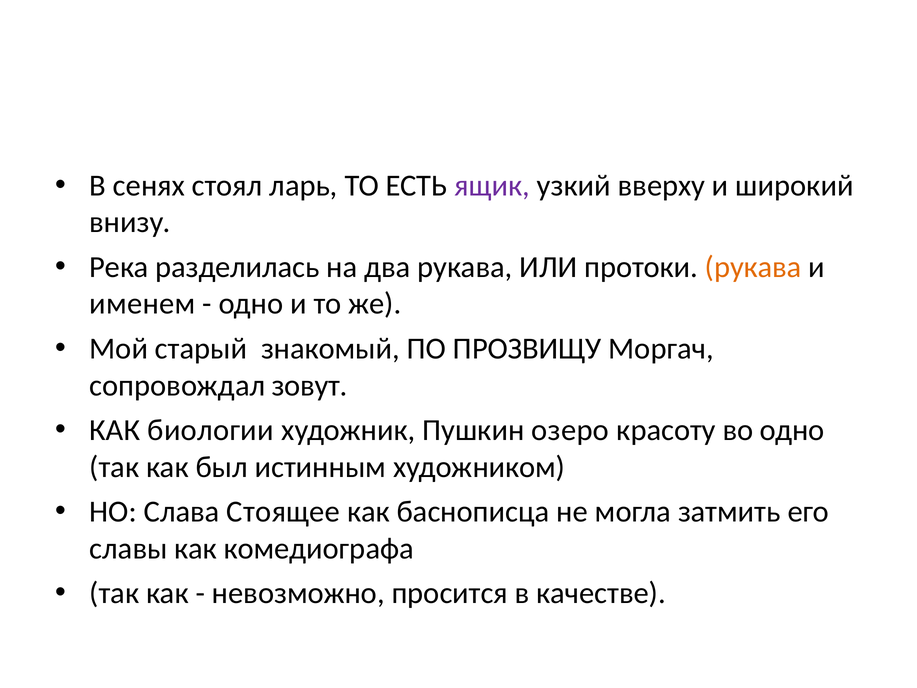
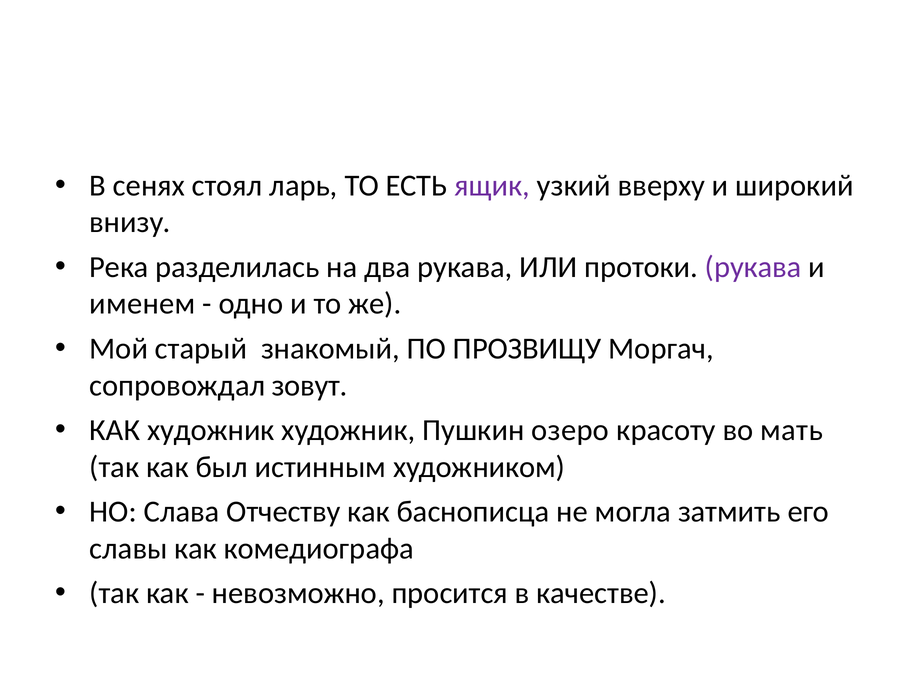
рукава colour: orange -> purple (753, 267)
КАК биологии: биологии -> художник (211, 430)
во одно: одно -> мать (792, 430)
Стоящее: Стоящее -> Отчеству (283, 512)
